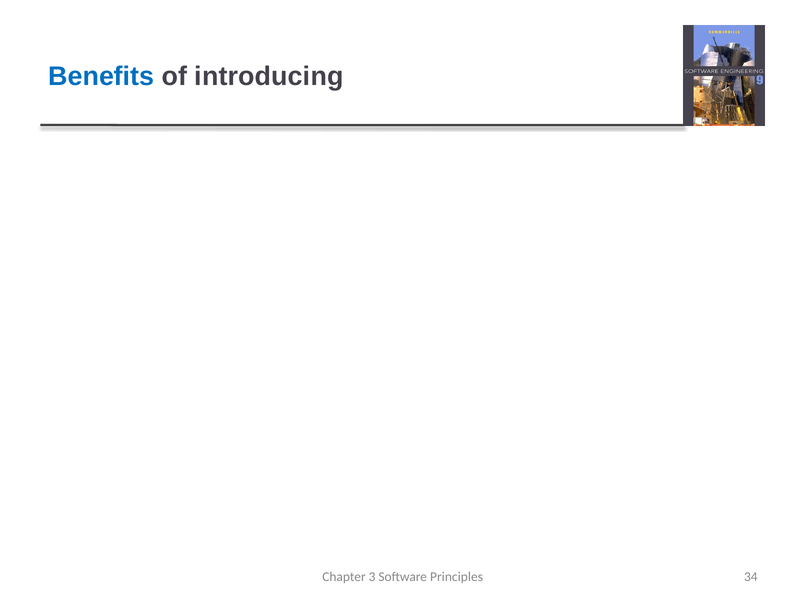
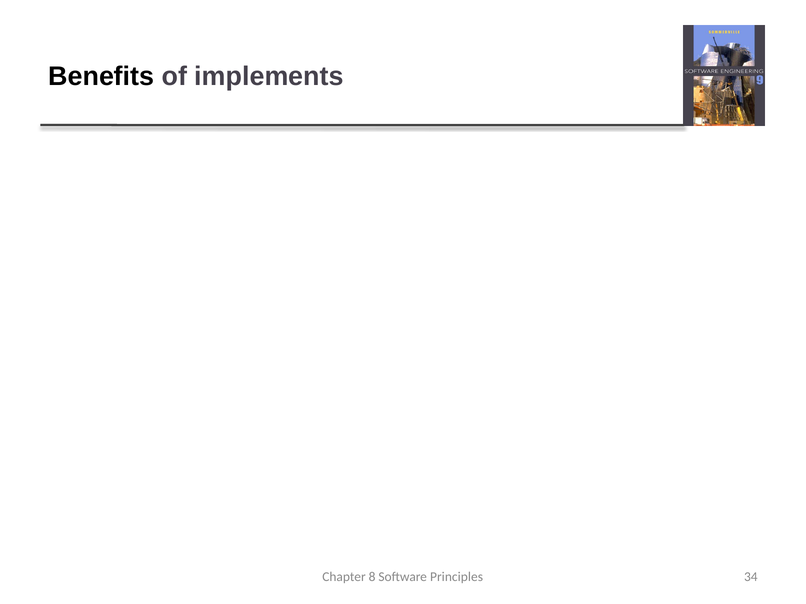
Benefits colour: blue -> black (101, 76)
introducing: introducing -> implements (269, 76)
3: 3 -> 8 (372, 577)
